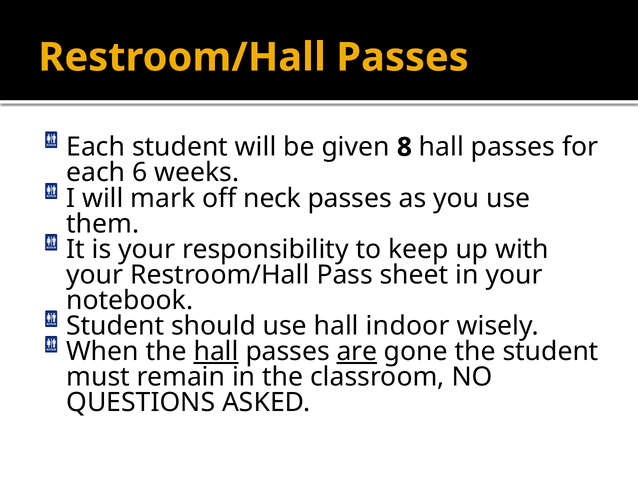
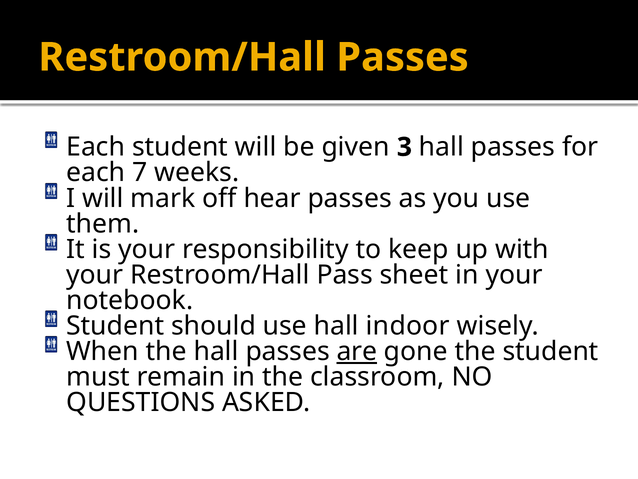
8: 8 -> 3 (404, 147)
6: 6 -> 7 (140, 173)
neck: neck -> hear (272, 198)
hall underline: present -> none (216, 351)
